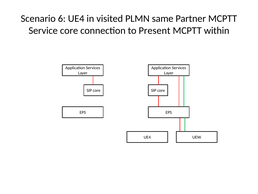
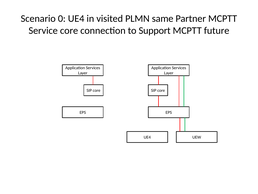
6: 6 -> 0 (62, 19)
Present: Present -> Support (155, 31)
within: within -> future (217, 31)
